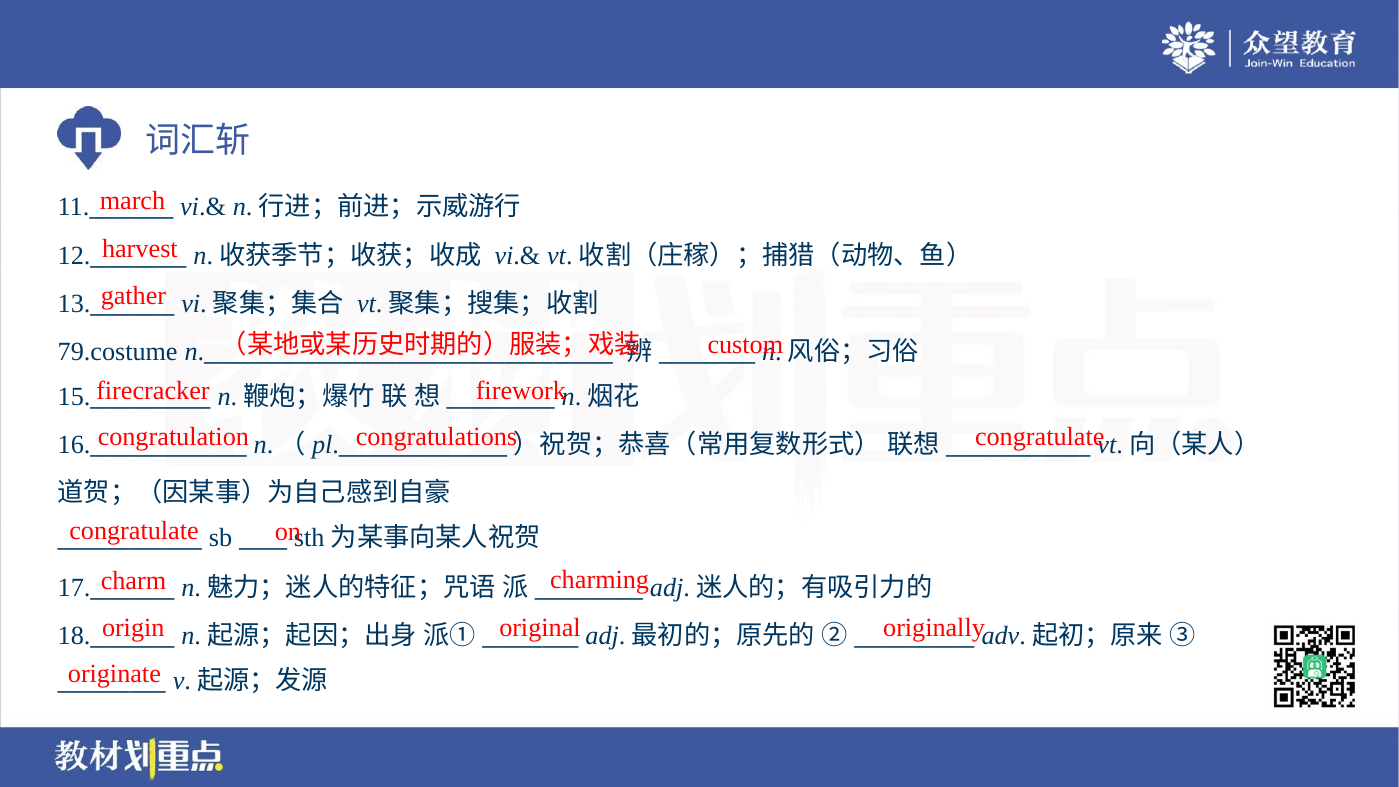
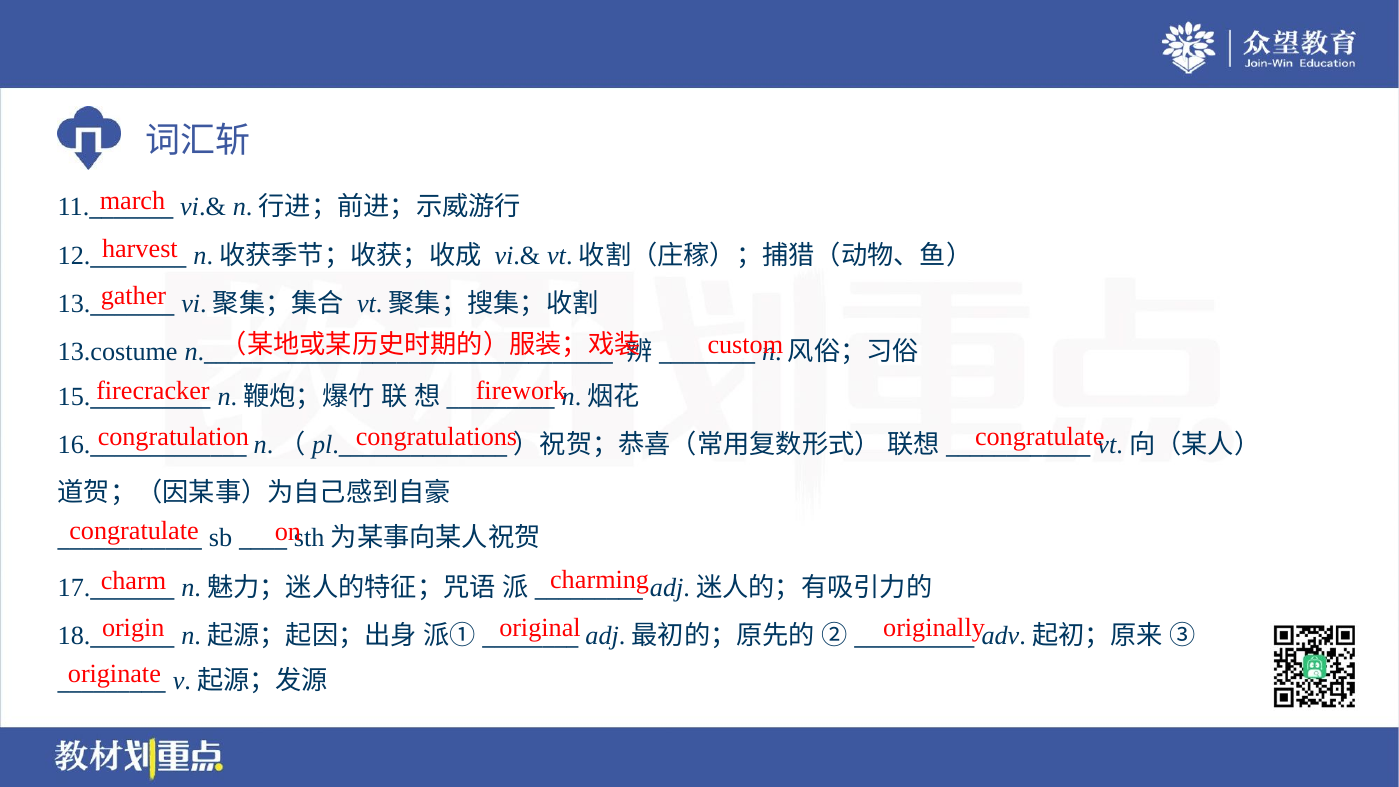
79.costume: 79.costume -> 13.costume (118, 352)
